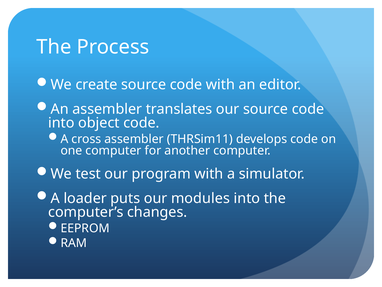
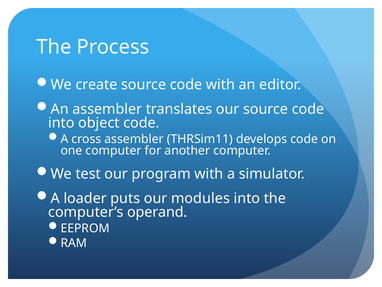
changes: changes -> operand (157, 212)
